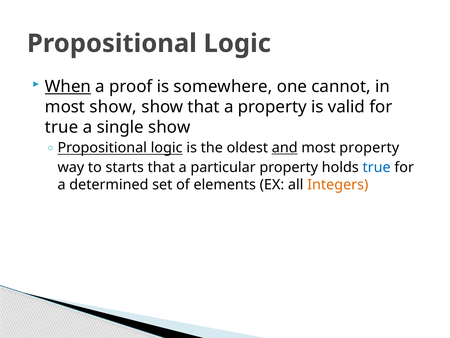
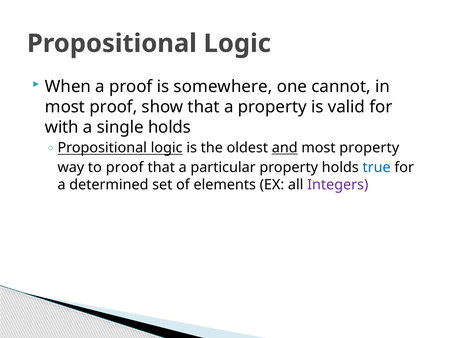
When underline: present -> none (68, 86)
most show: show -> proof (113, 107)
true: true -> with (62, 127)
single show: show -> holds (169, 127)
to starts: starts -> proof (125, 167)
Integers colour: orange -> purple (338, 184)
